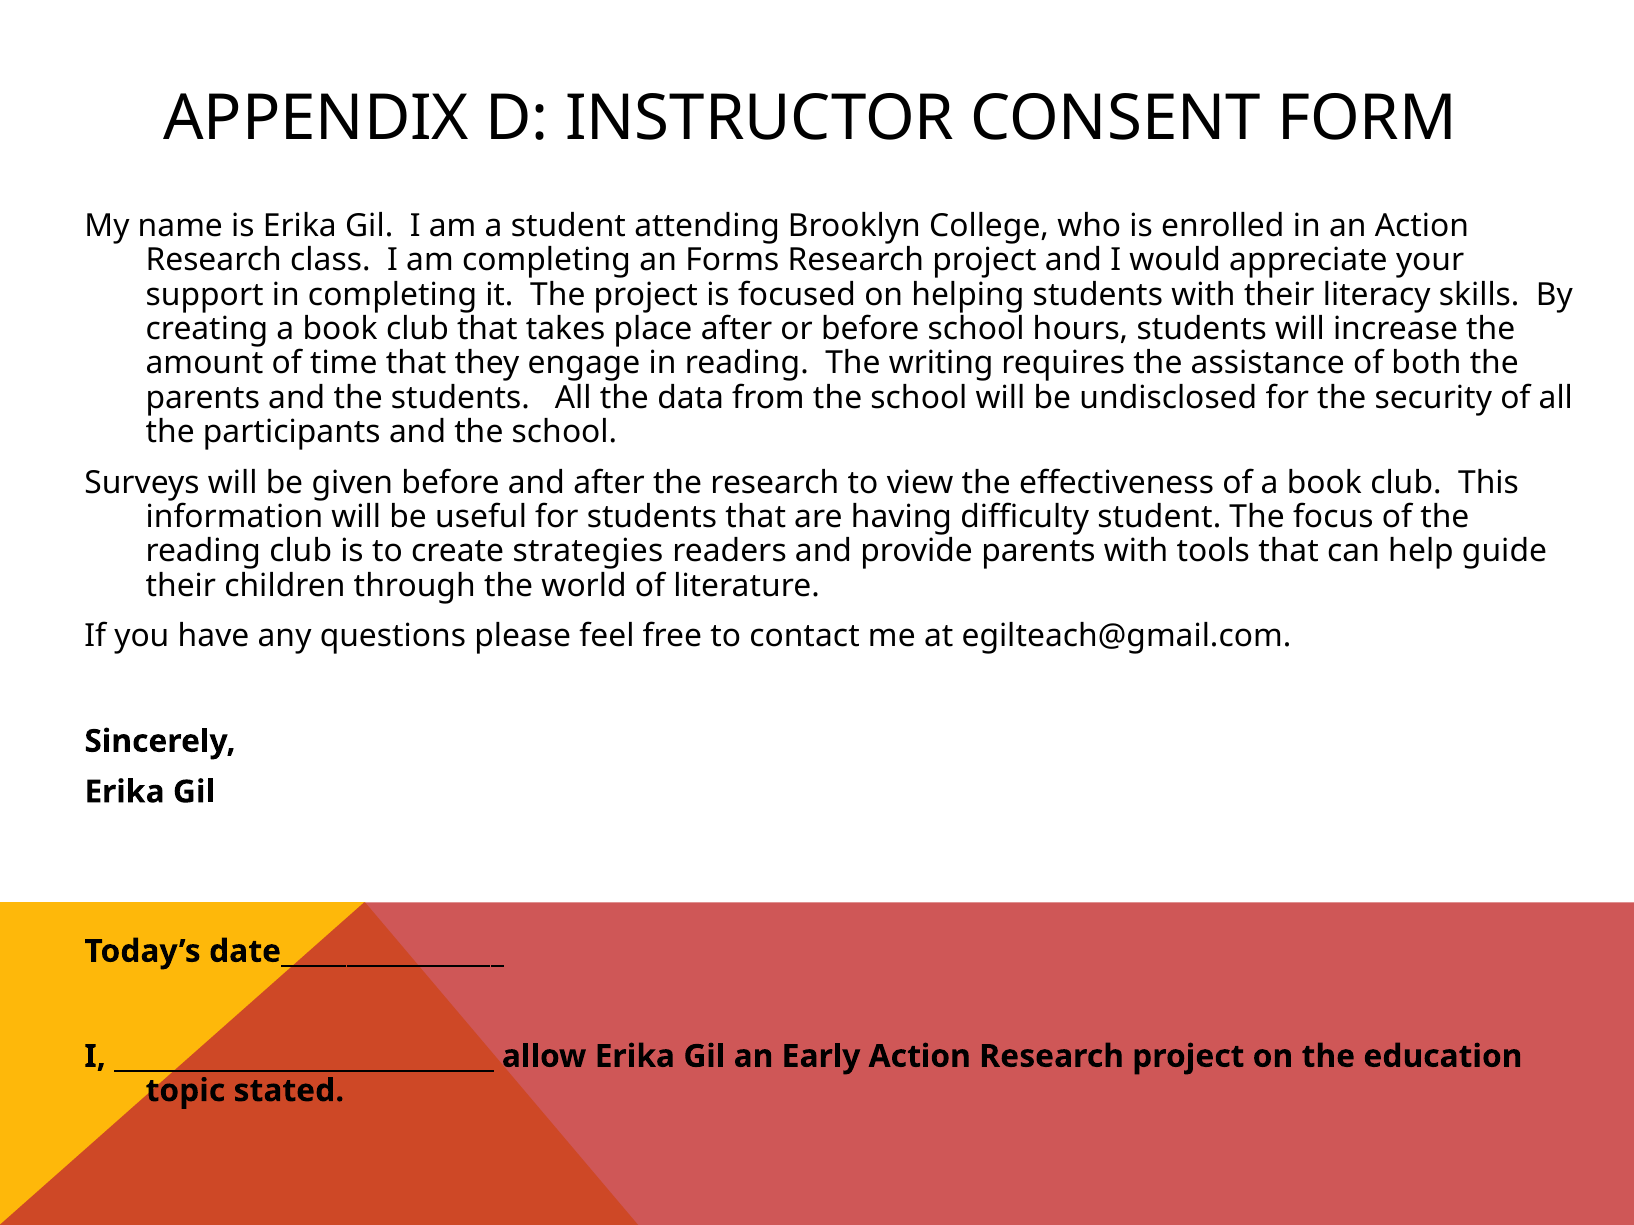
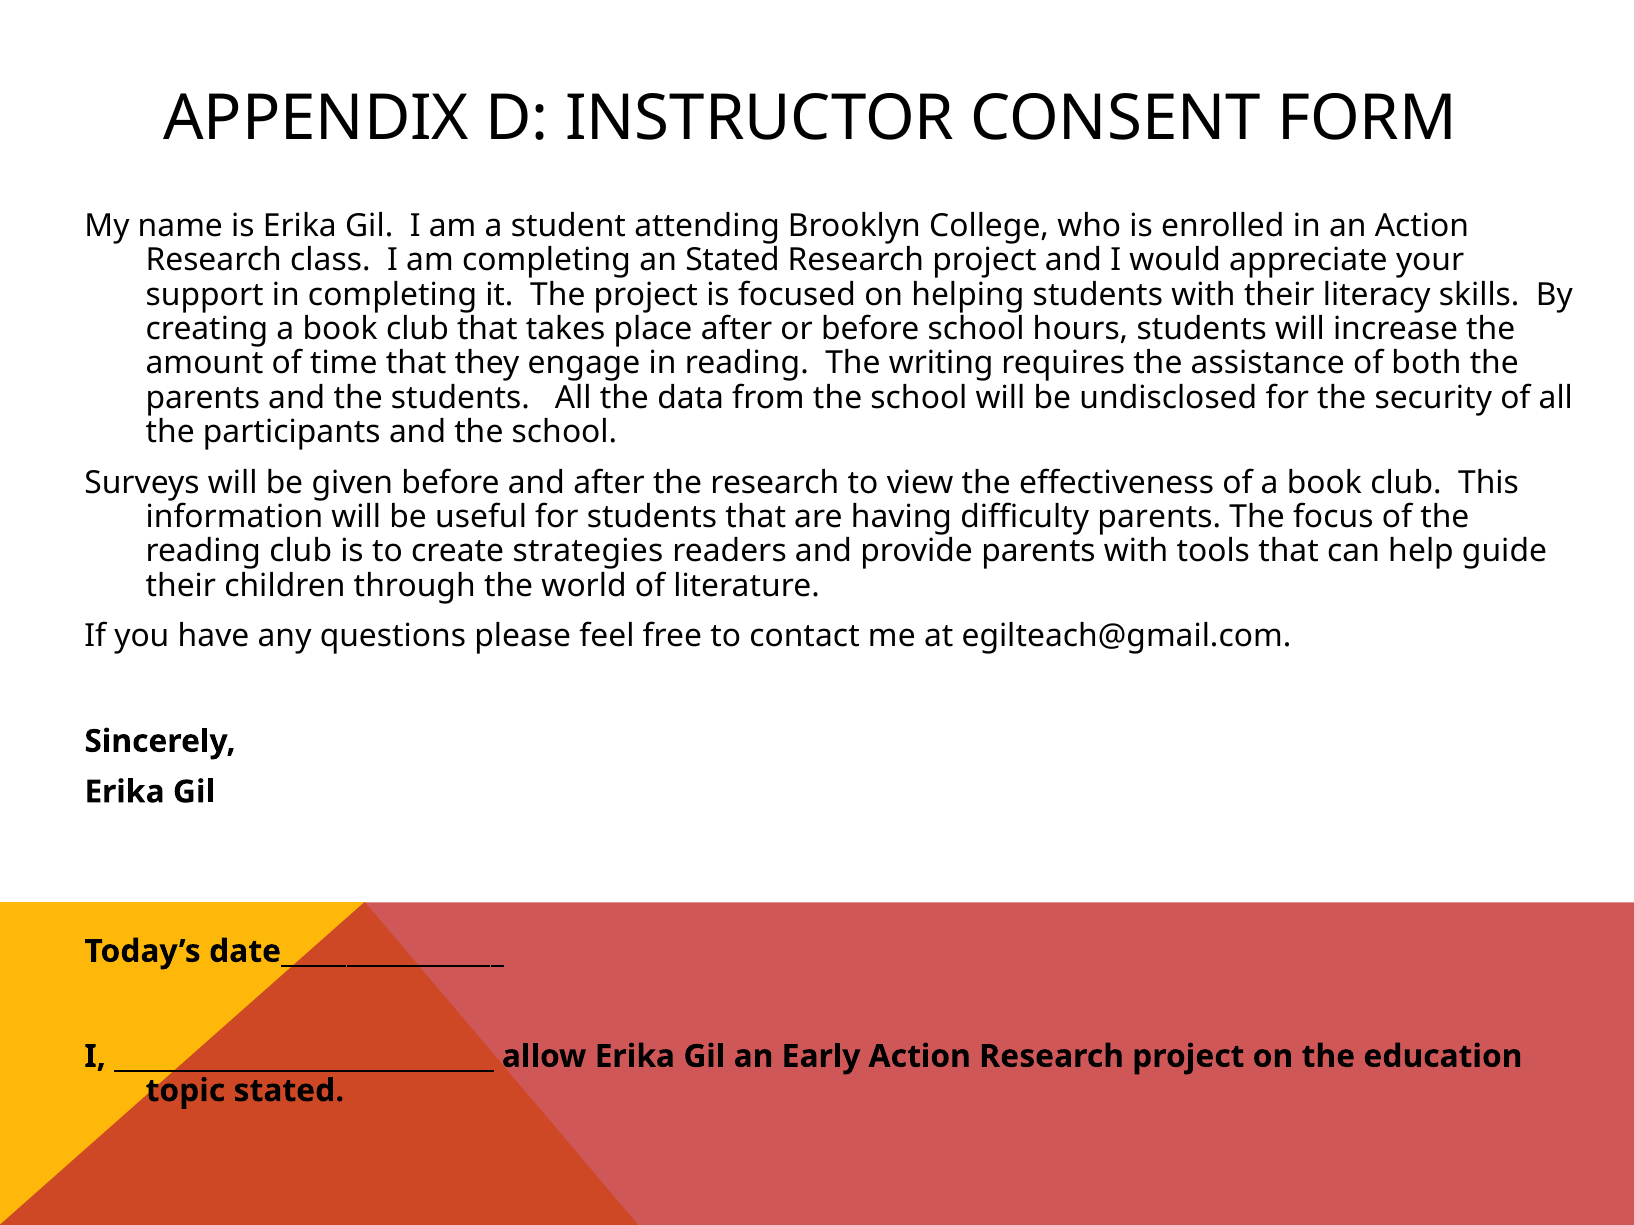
an Forms: Forms -> Stated (733, 260)
difficulty student: student -> parents (1159, 517)
